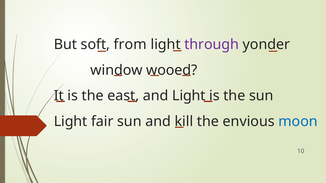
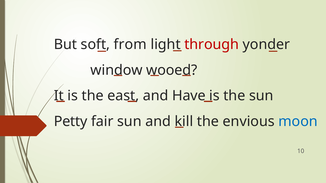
through colour: purple -> red (212, 45)
and Light: Light -> Have (189, 96)
Light: Light -> Petty (71, 122)
